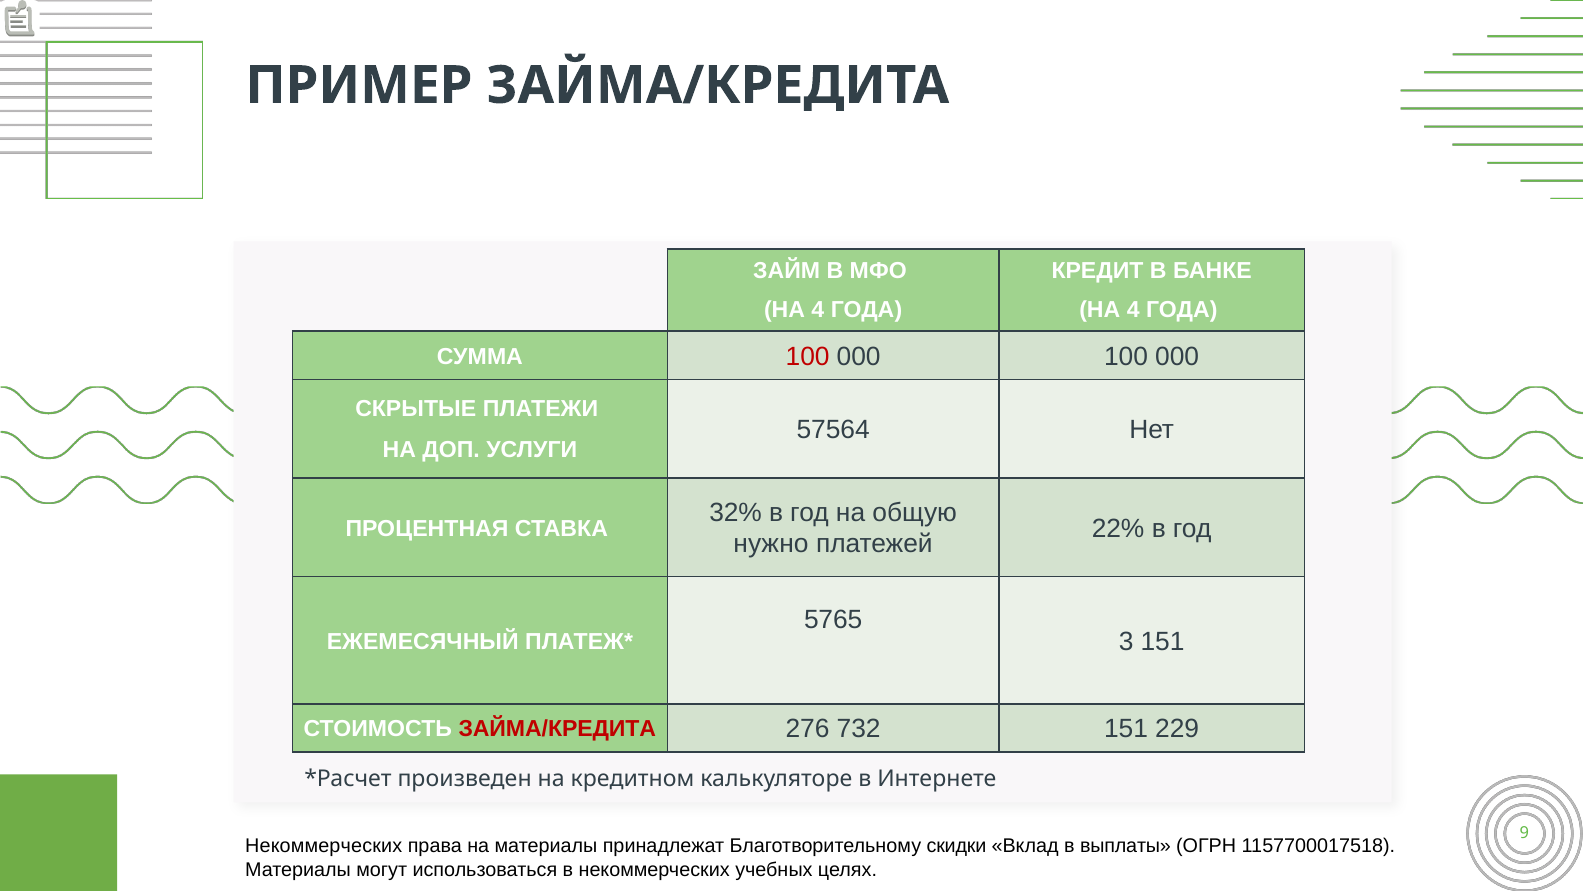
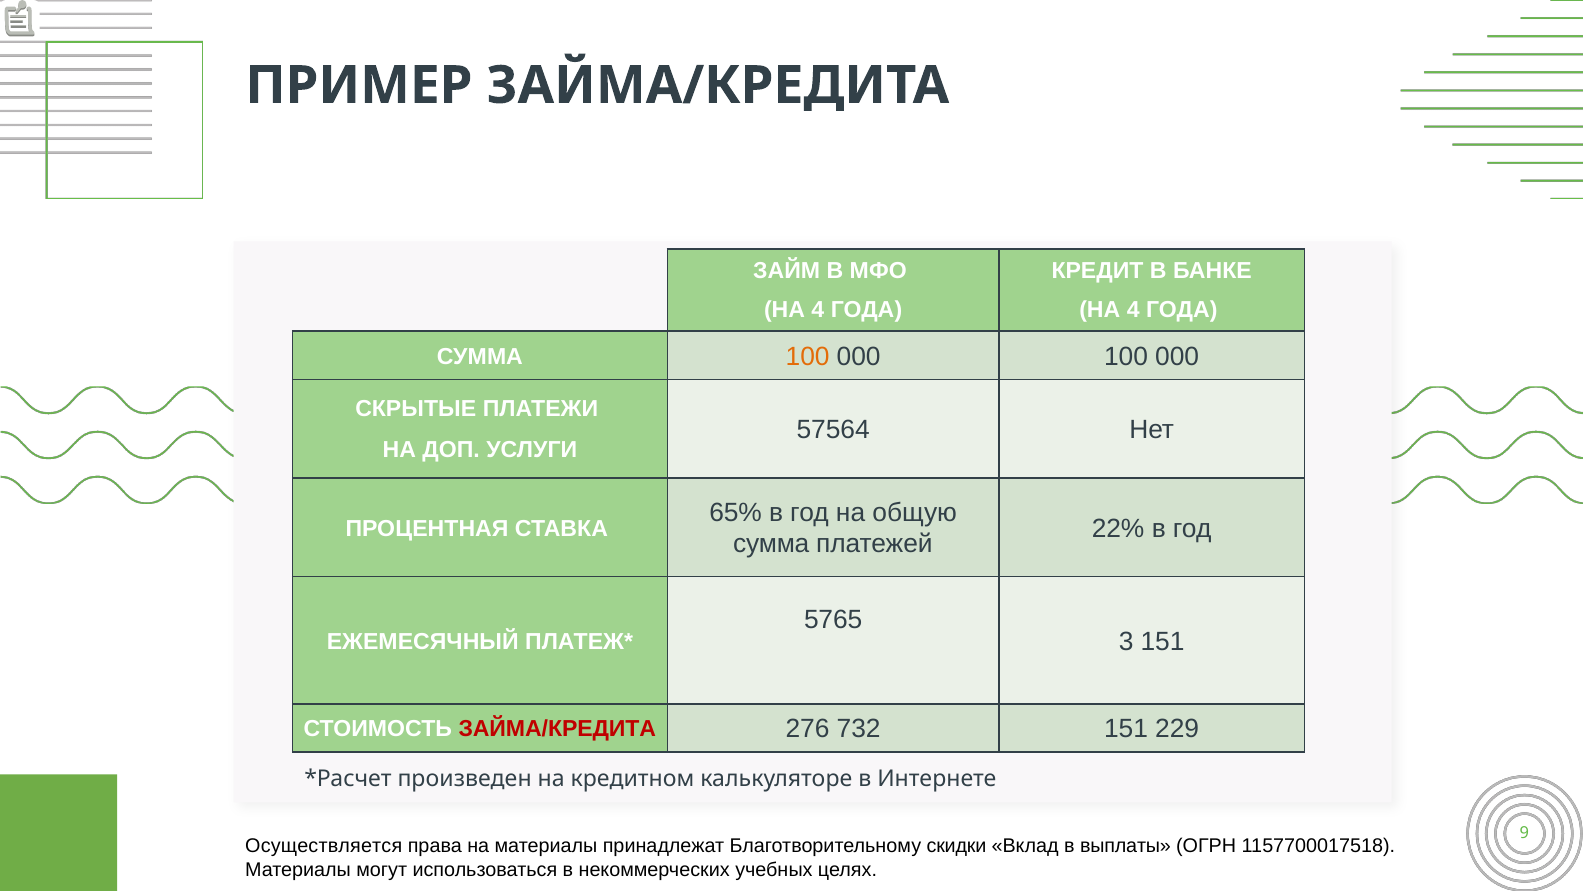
100 colour: red -> orange (808, 356)
32%: 32% -> 65% (736, 513)
нужно: нужно -> сумма (771, 544)
Некоммерческих: Некоммерческих -> Осуществляется (324, 846)
